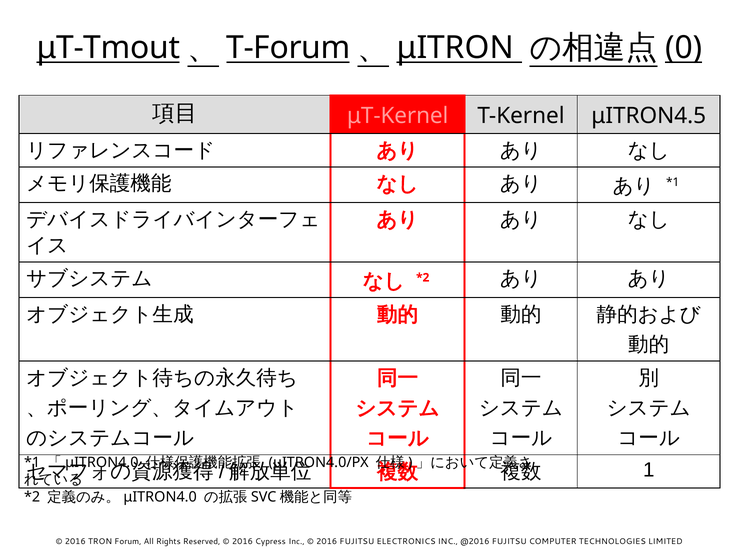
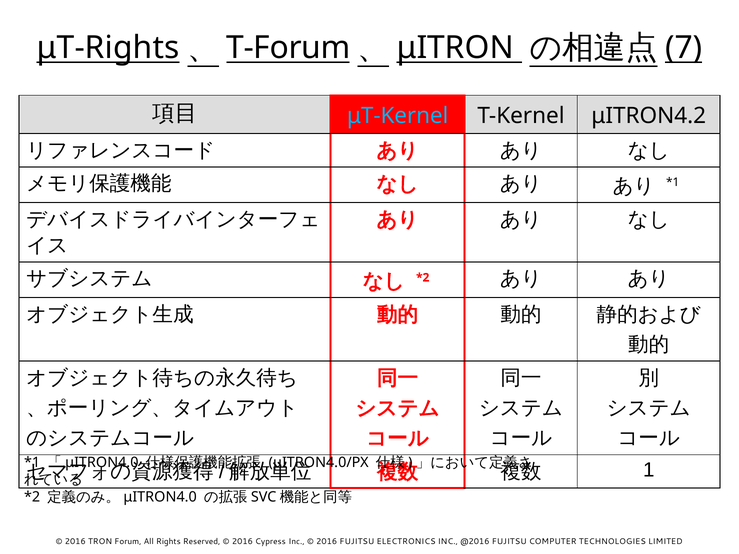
μT-Tmout: μT-Tmout -> μT-Rights (108, 48)
0: 0 -> 7 (684, 48)
μT-Kernel colour: pink -> light blue (398, 116)
μITRON4.5: μITRON4.5 -> μITRON4.2 (649, 116)
